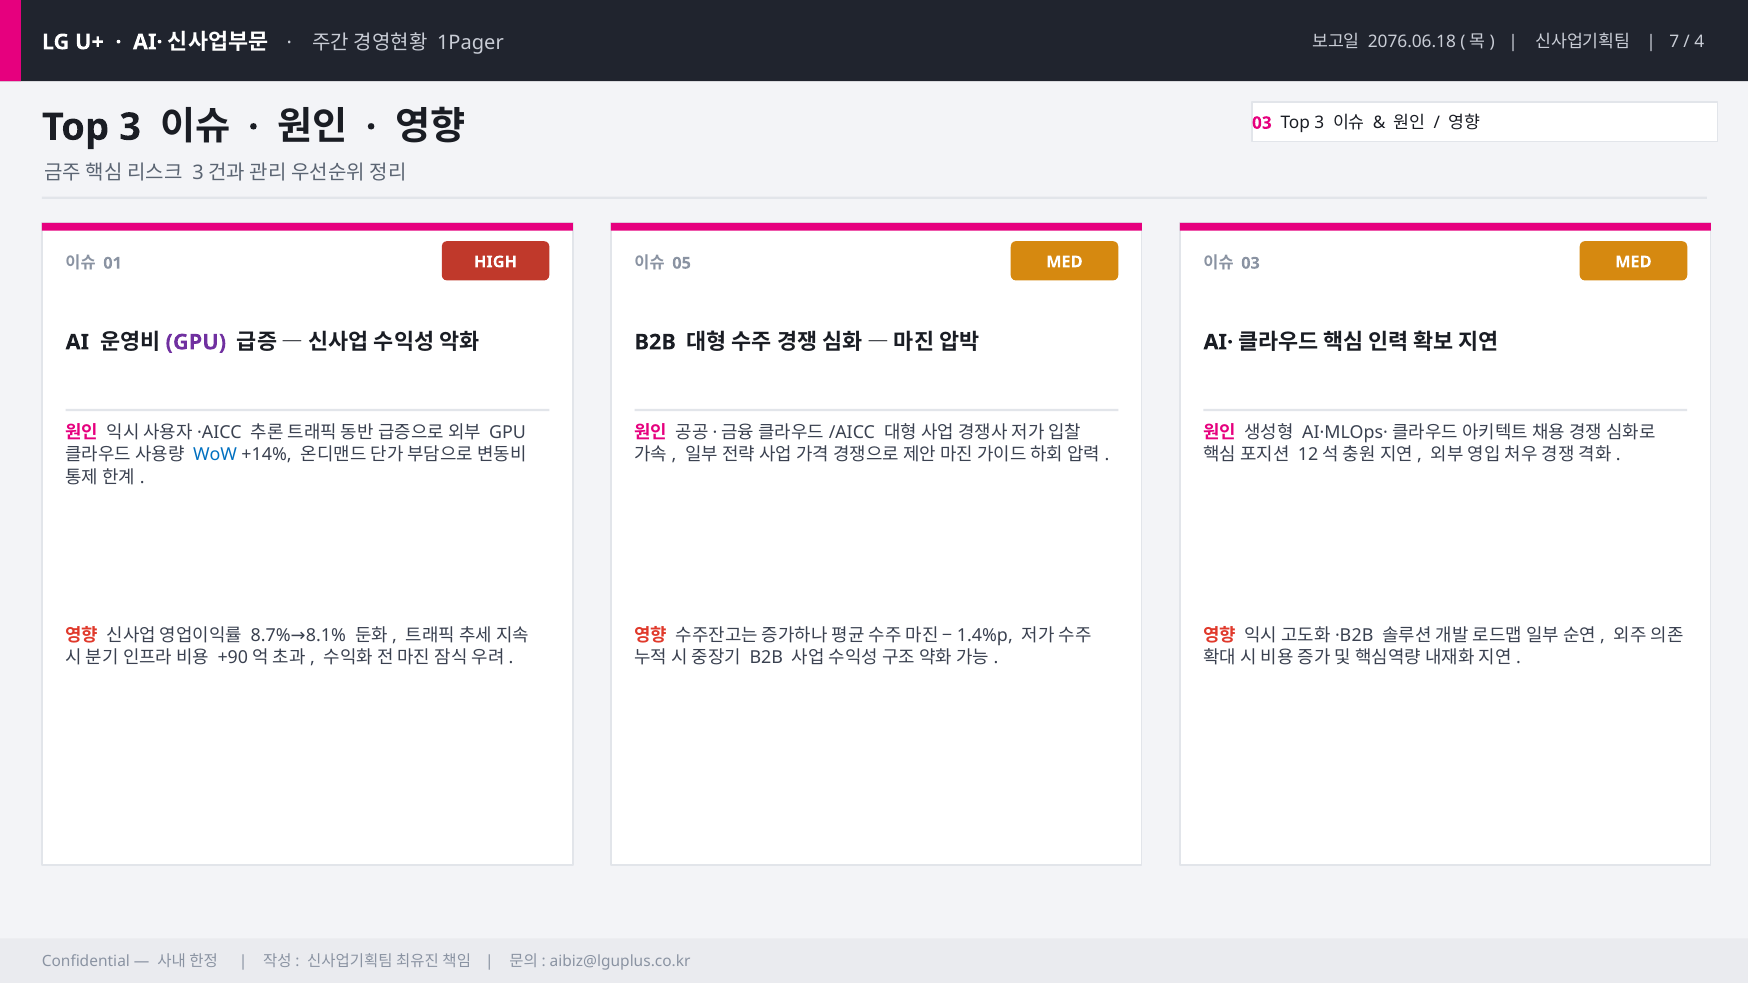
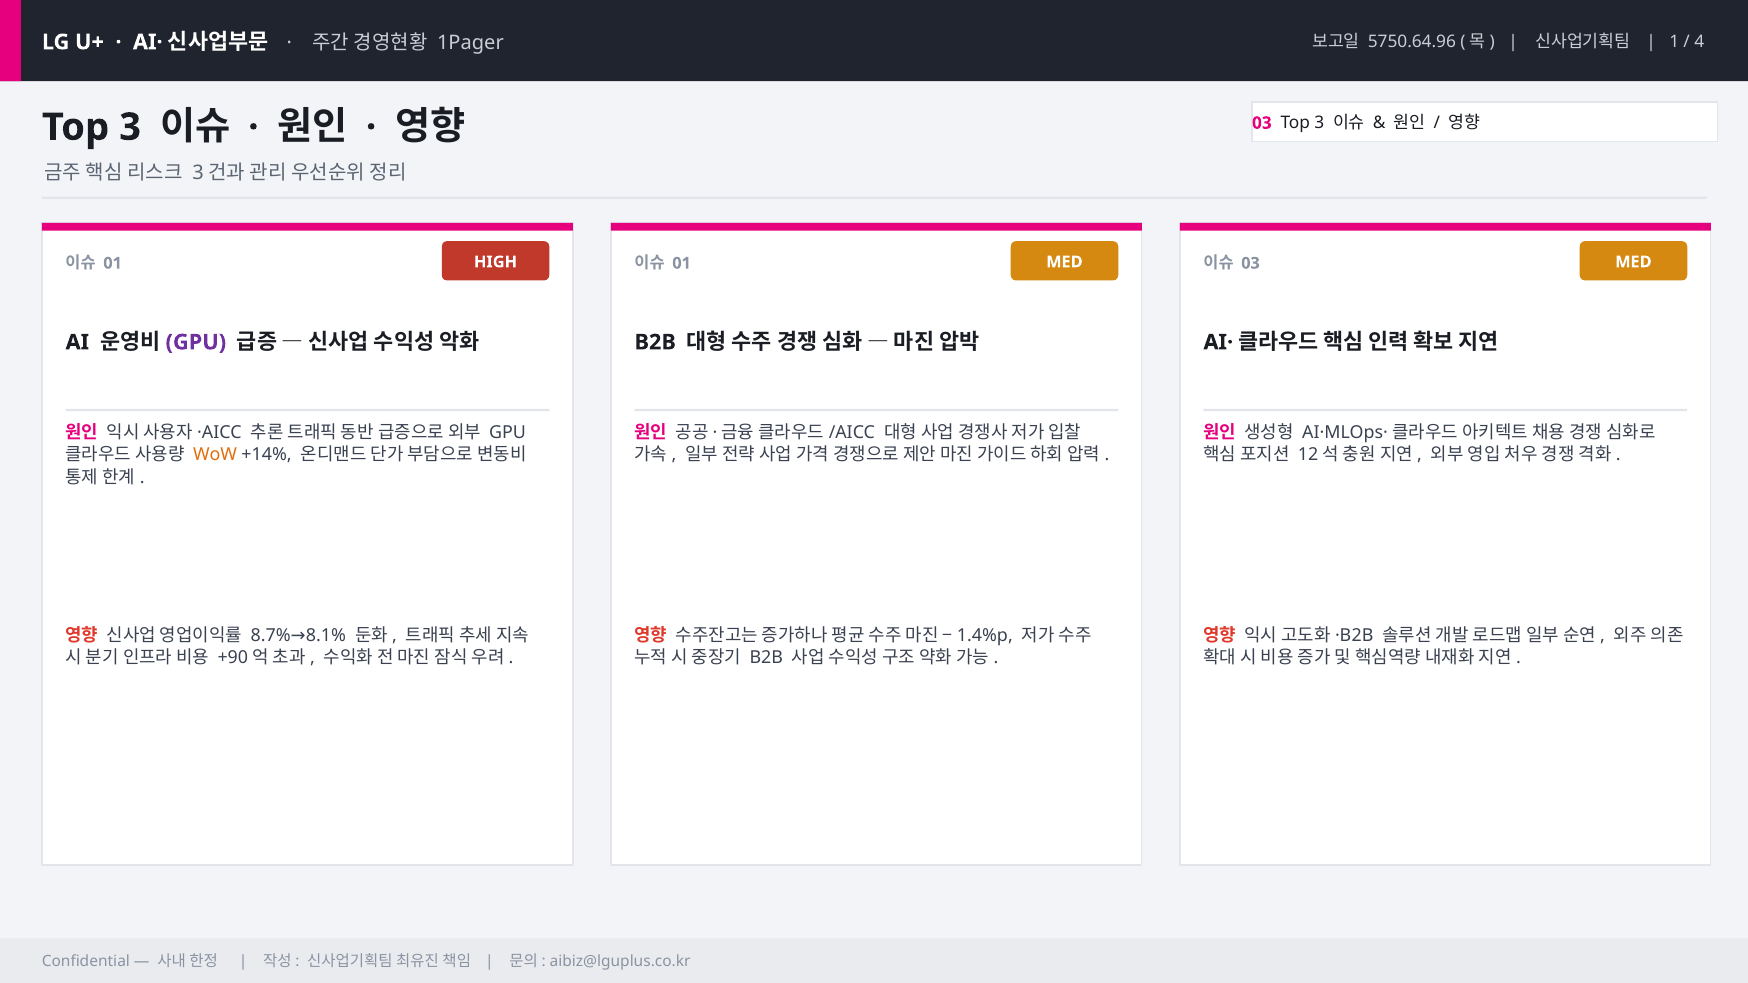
2076.06.18: 2076.06.18 -> 5750.64.96 (1412, 42)
7: 7 -> 1 (1674, 42)
05: 05 -> 01 (682, 263)
WoW colour: blue -> orange (215, 455)
